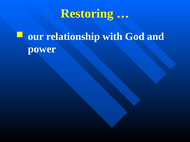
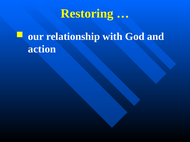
power: power -> action (42, 49)
